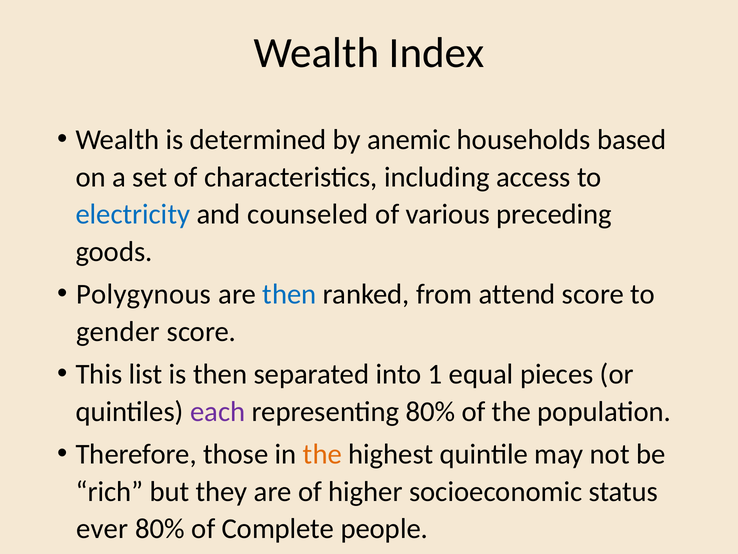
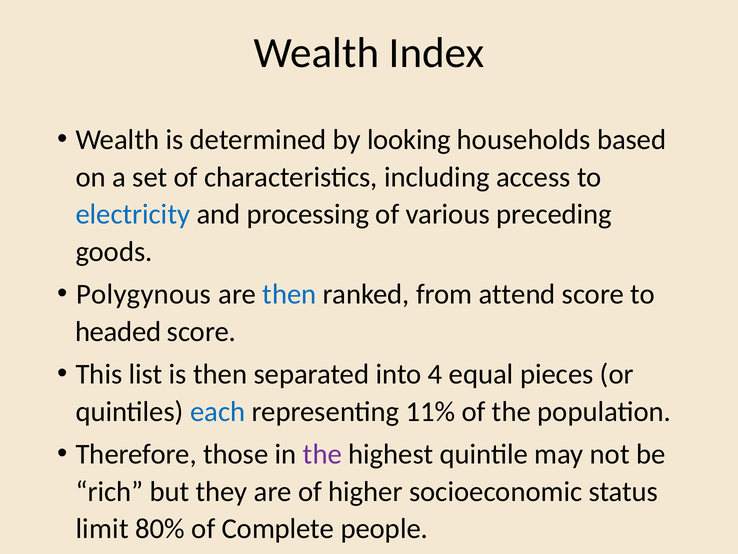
anemic: anemic -> looking (409, 140)
counseled: counseled -> processing (308, 214)
gender: gender -> headed (118, 331)
1: 1 -> 4 (435, 374)
each colour: purple -> blue (218, 411)
representing 80%: 80% -> 11% (430, 411)
the colour: orange -> purple (322, 454)
ever: ever -> limit (102, 528)
